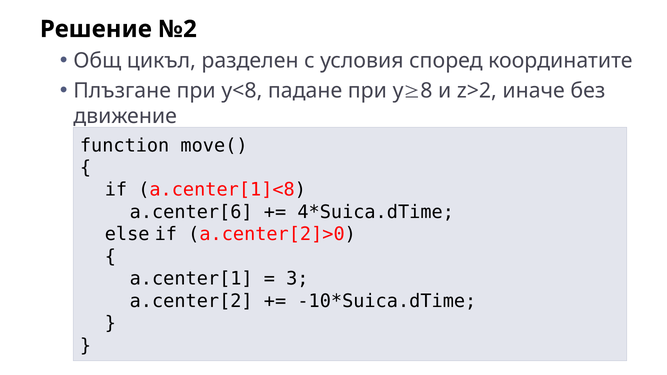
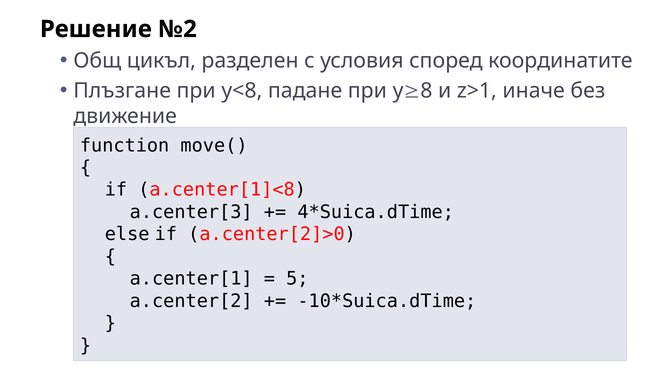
z>2: z>2 -> z>1 (477, 91)
a.center[6: a.center[6 -> a.center[3 (191, 212)
3: 3 -> 5 (297, 279)
